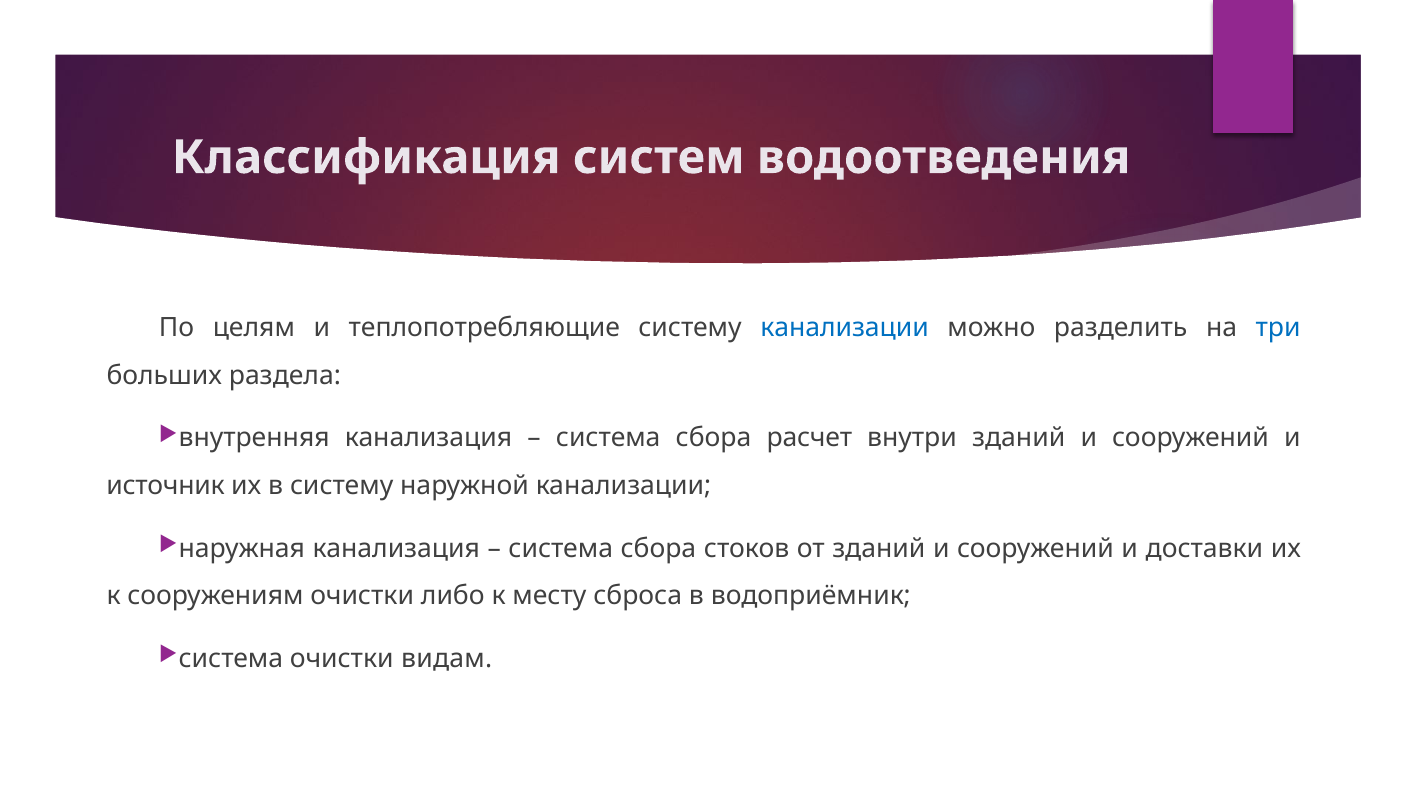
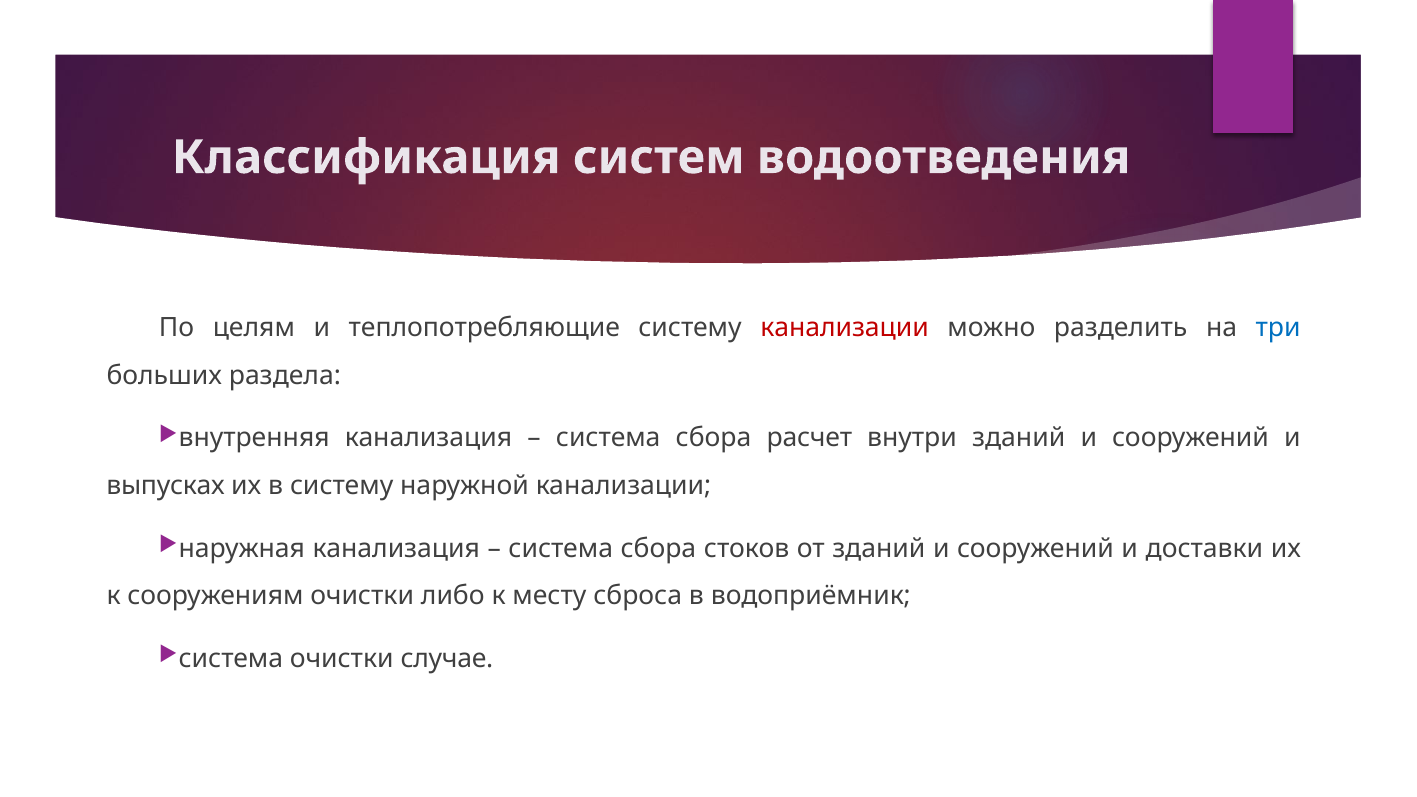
канализации colour: blue -> red (845, 327)
источник: источник -> выпусках (166, 486)
видам: видам -> случае (447, 659)
